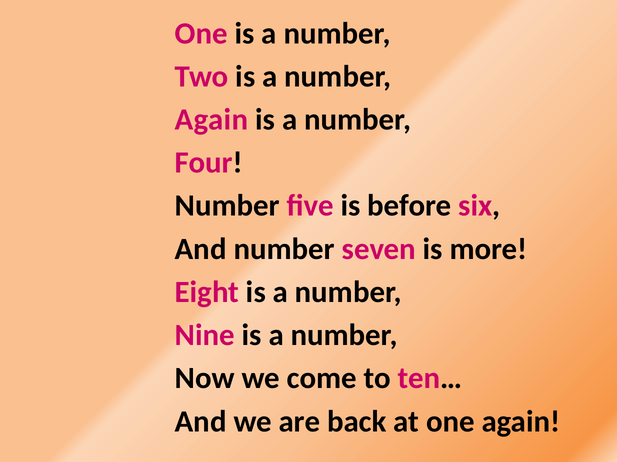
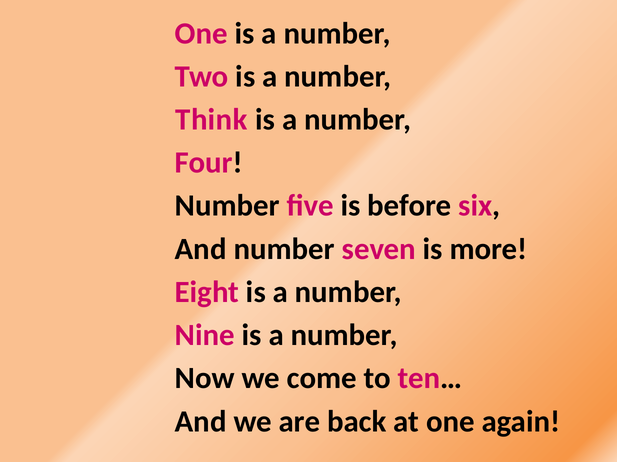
Again: Again -> Think (211, 120)
